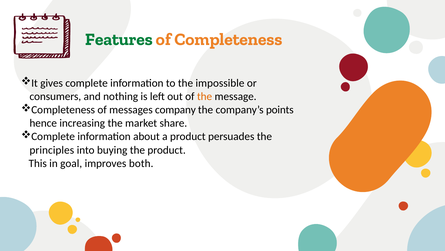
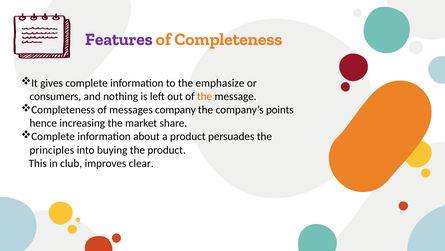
Features colour: green -> purple (119, 39)
impossible: impossible -> emphasize (220, 83)
goal: goal -> club (71, 163)
both: both -> clear (141, 163)
